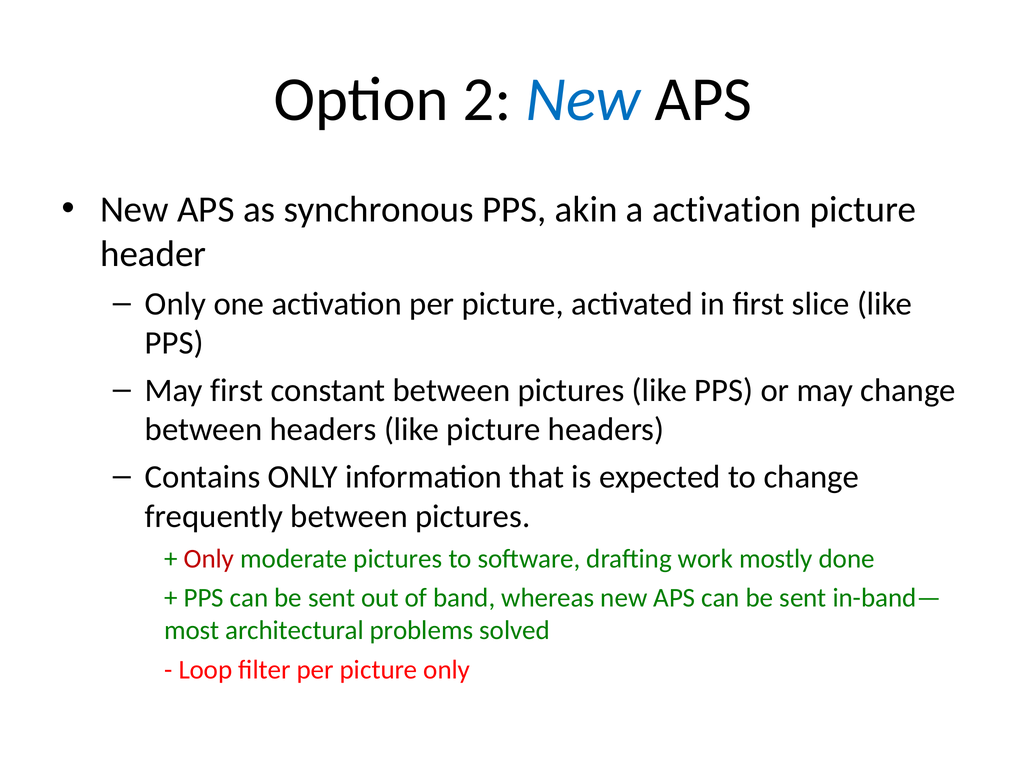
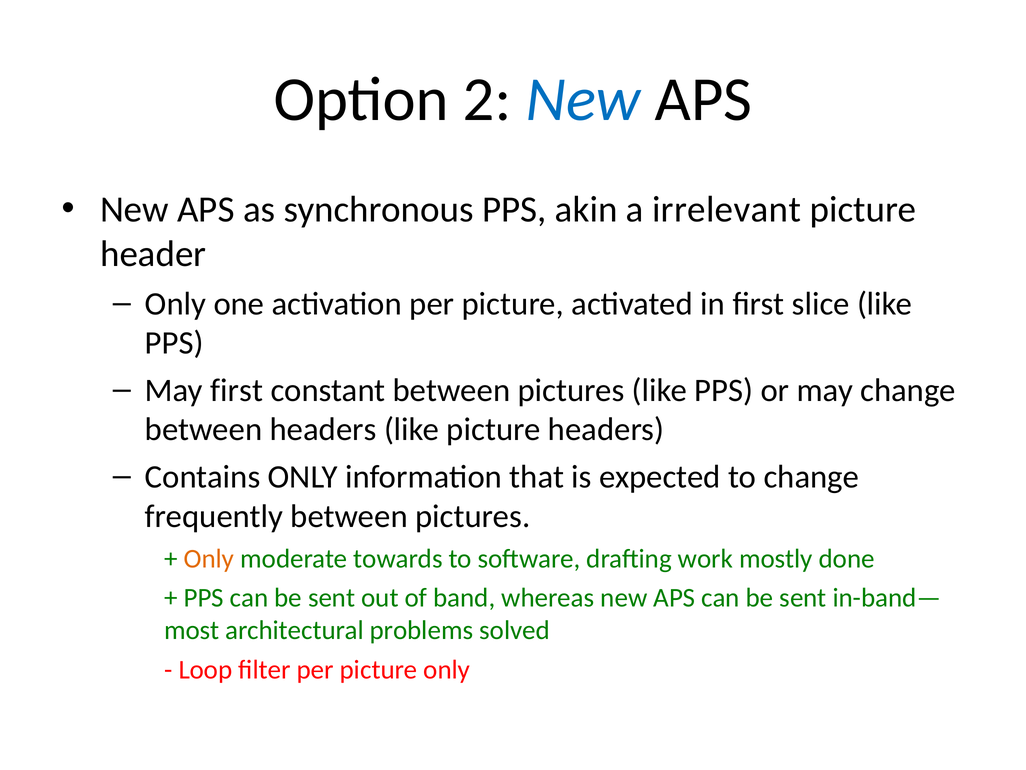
a activation: activation -> irrelevant (726, 209)
Only colour: red -> orange (209, 558)
moderate pictures: pictures -> towards (398, 558)
